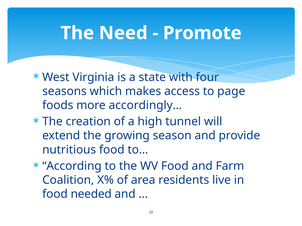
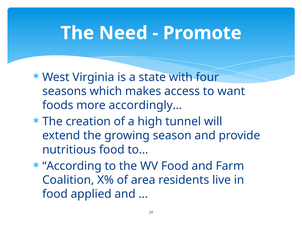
page: page -> want (231, 91)
needed: needed -> applied (91, 195)
